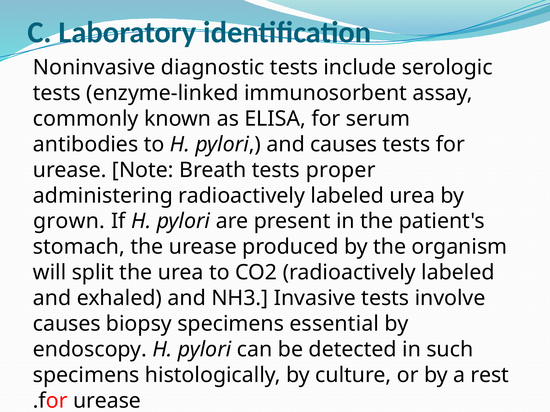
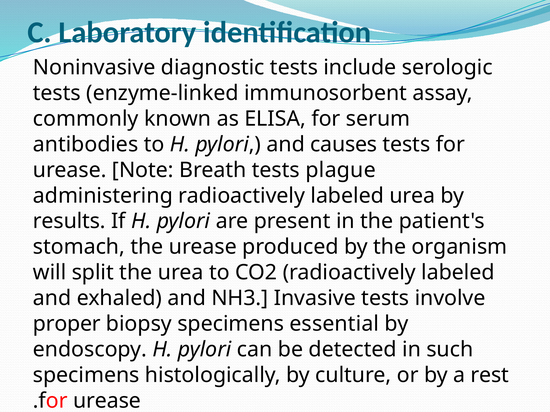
proper: proper -> plague (341, 170)
grown: grown -> results (69, 222)
causes: causes -> proper (67, 324)
